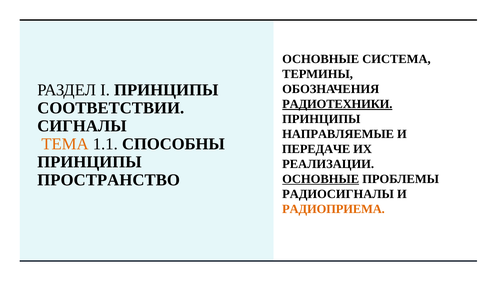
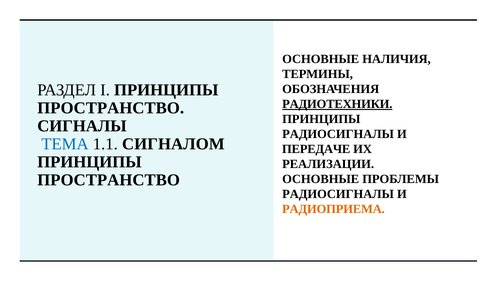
СИСТЕМА: СИСТЕМА -> НАЛИЧИЯ (397, 59)
СООТВЕТСТВИИ: СООТВЕТСТВИИ -> ПРОСТРАНСТВО (111, 108)
НАПРАВЛЯЕМЫЕ: НАПРАВЛЯЕМЫЕ -> РАДИОСИГНАЛЫ (338, 134)
ТЕМА colour: orange -> blue (65, 144)
СПОСОБНЫ: СПОСОБНЫ -> СИГНАЛОМ (173, 144)
ОСНОВНЫЕ underline: present -> none (321, 179)
